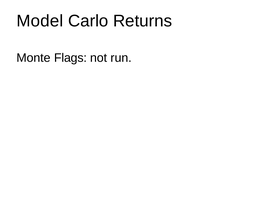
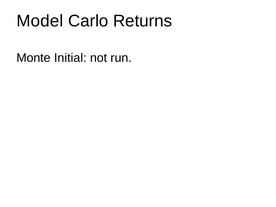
Flags: Flags -> Initial (70, 58)
